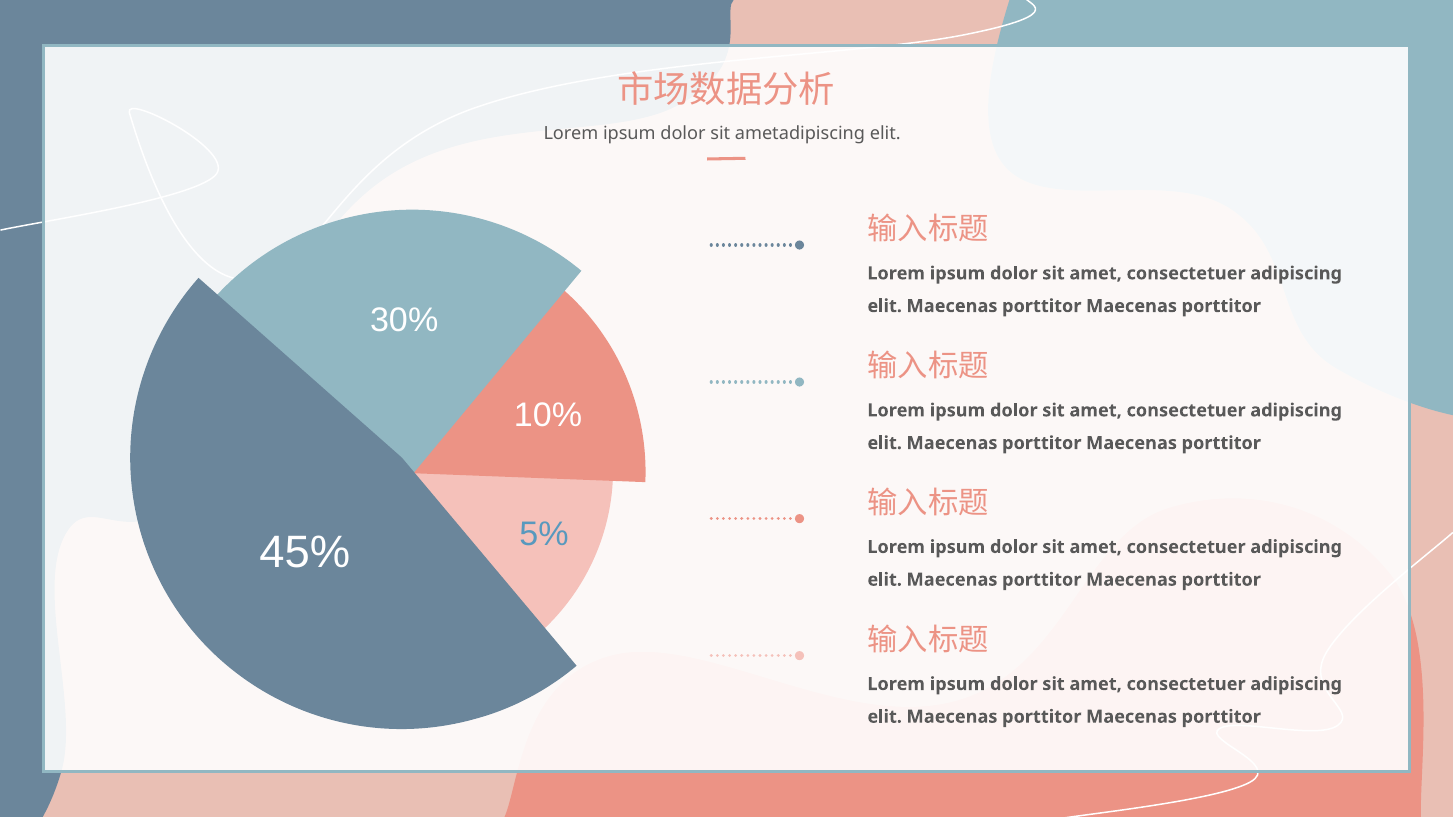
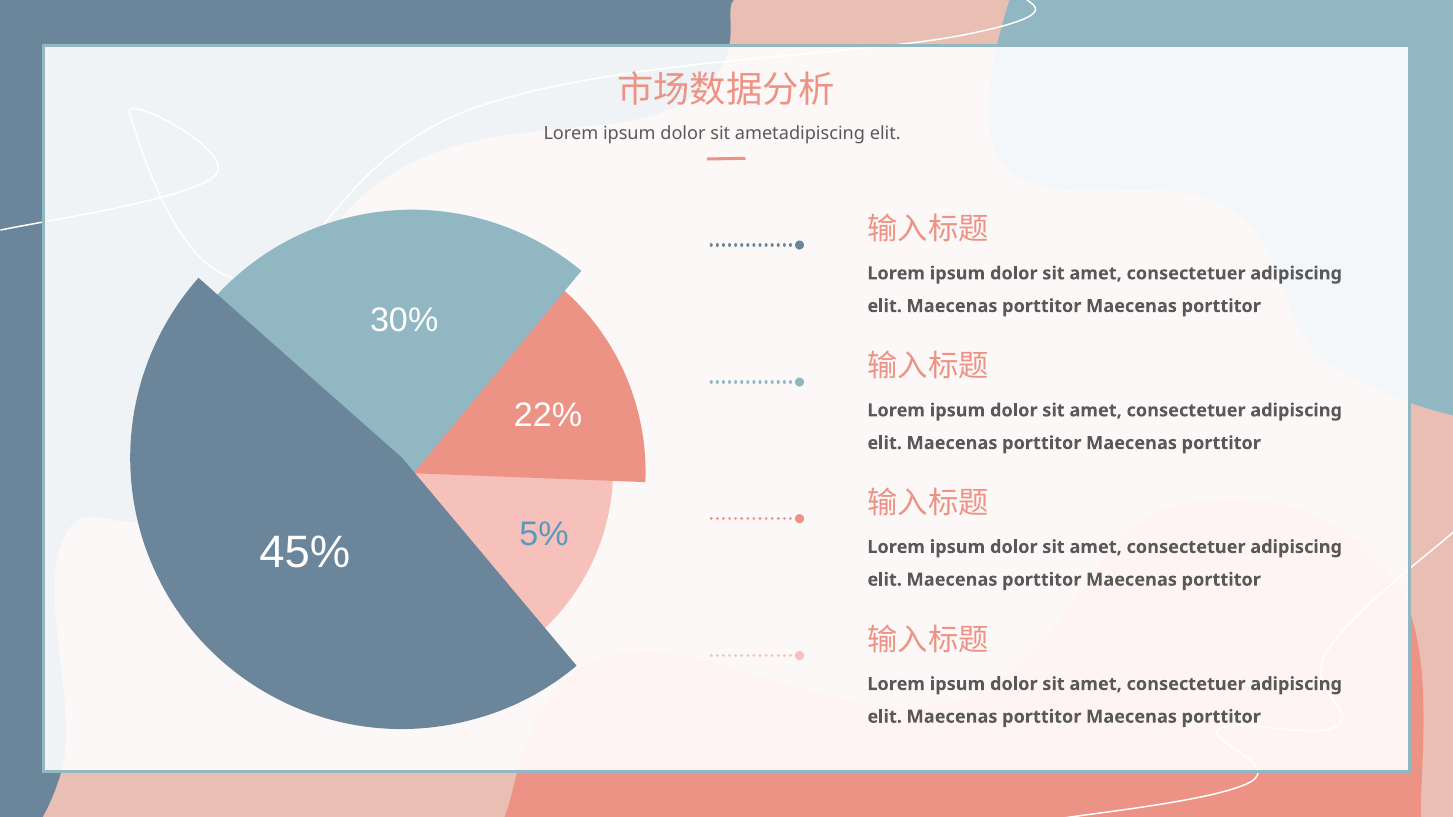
10%: 10% -> 22% (548, 416)
